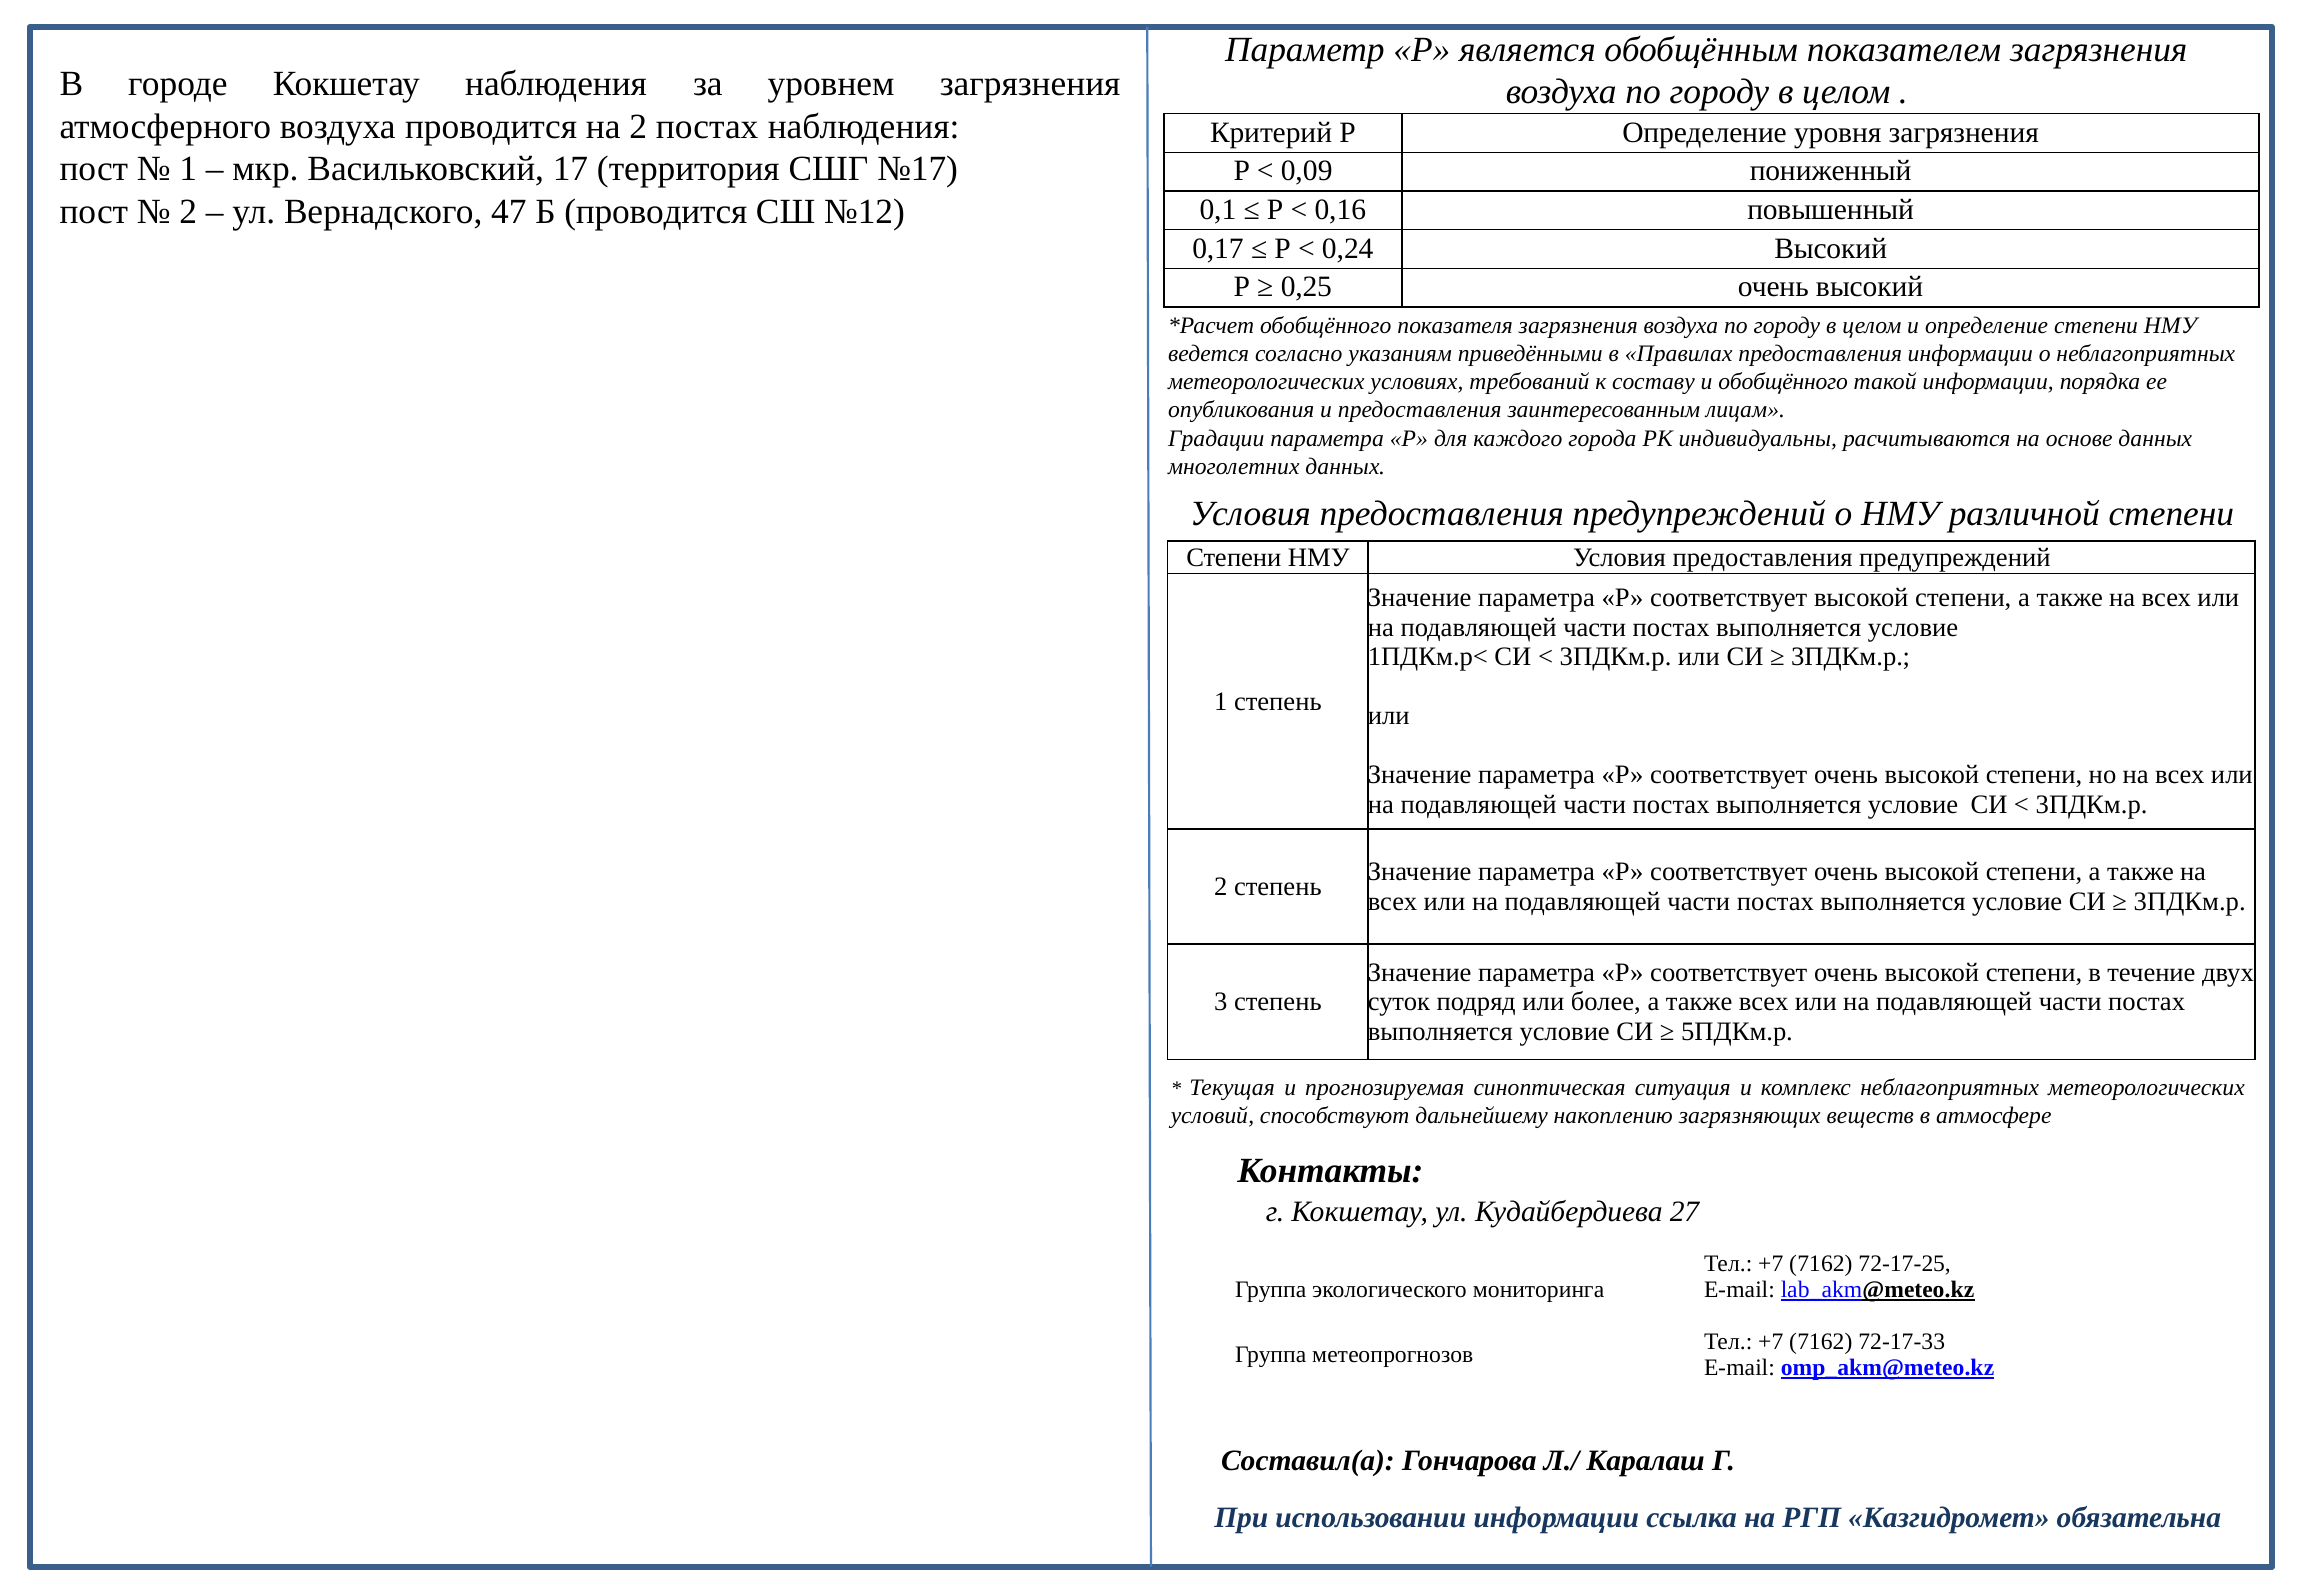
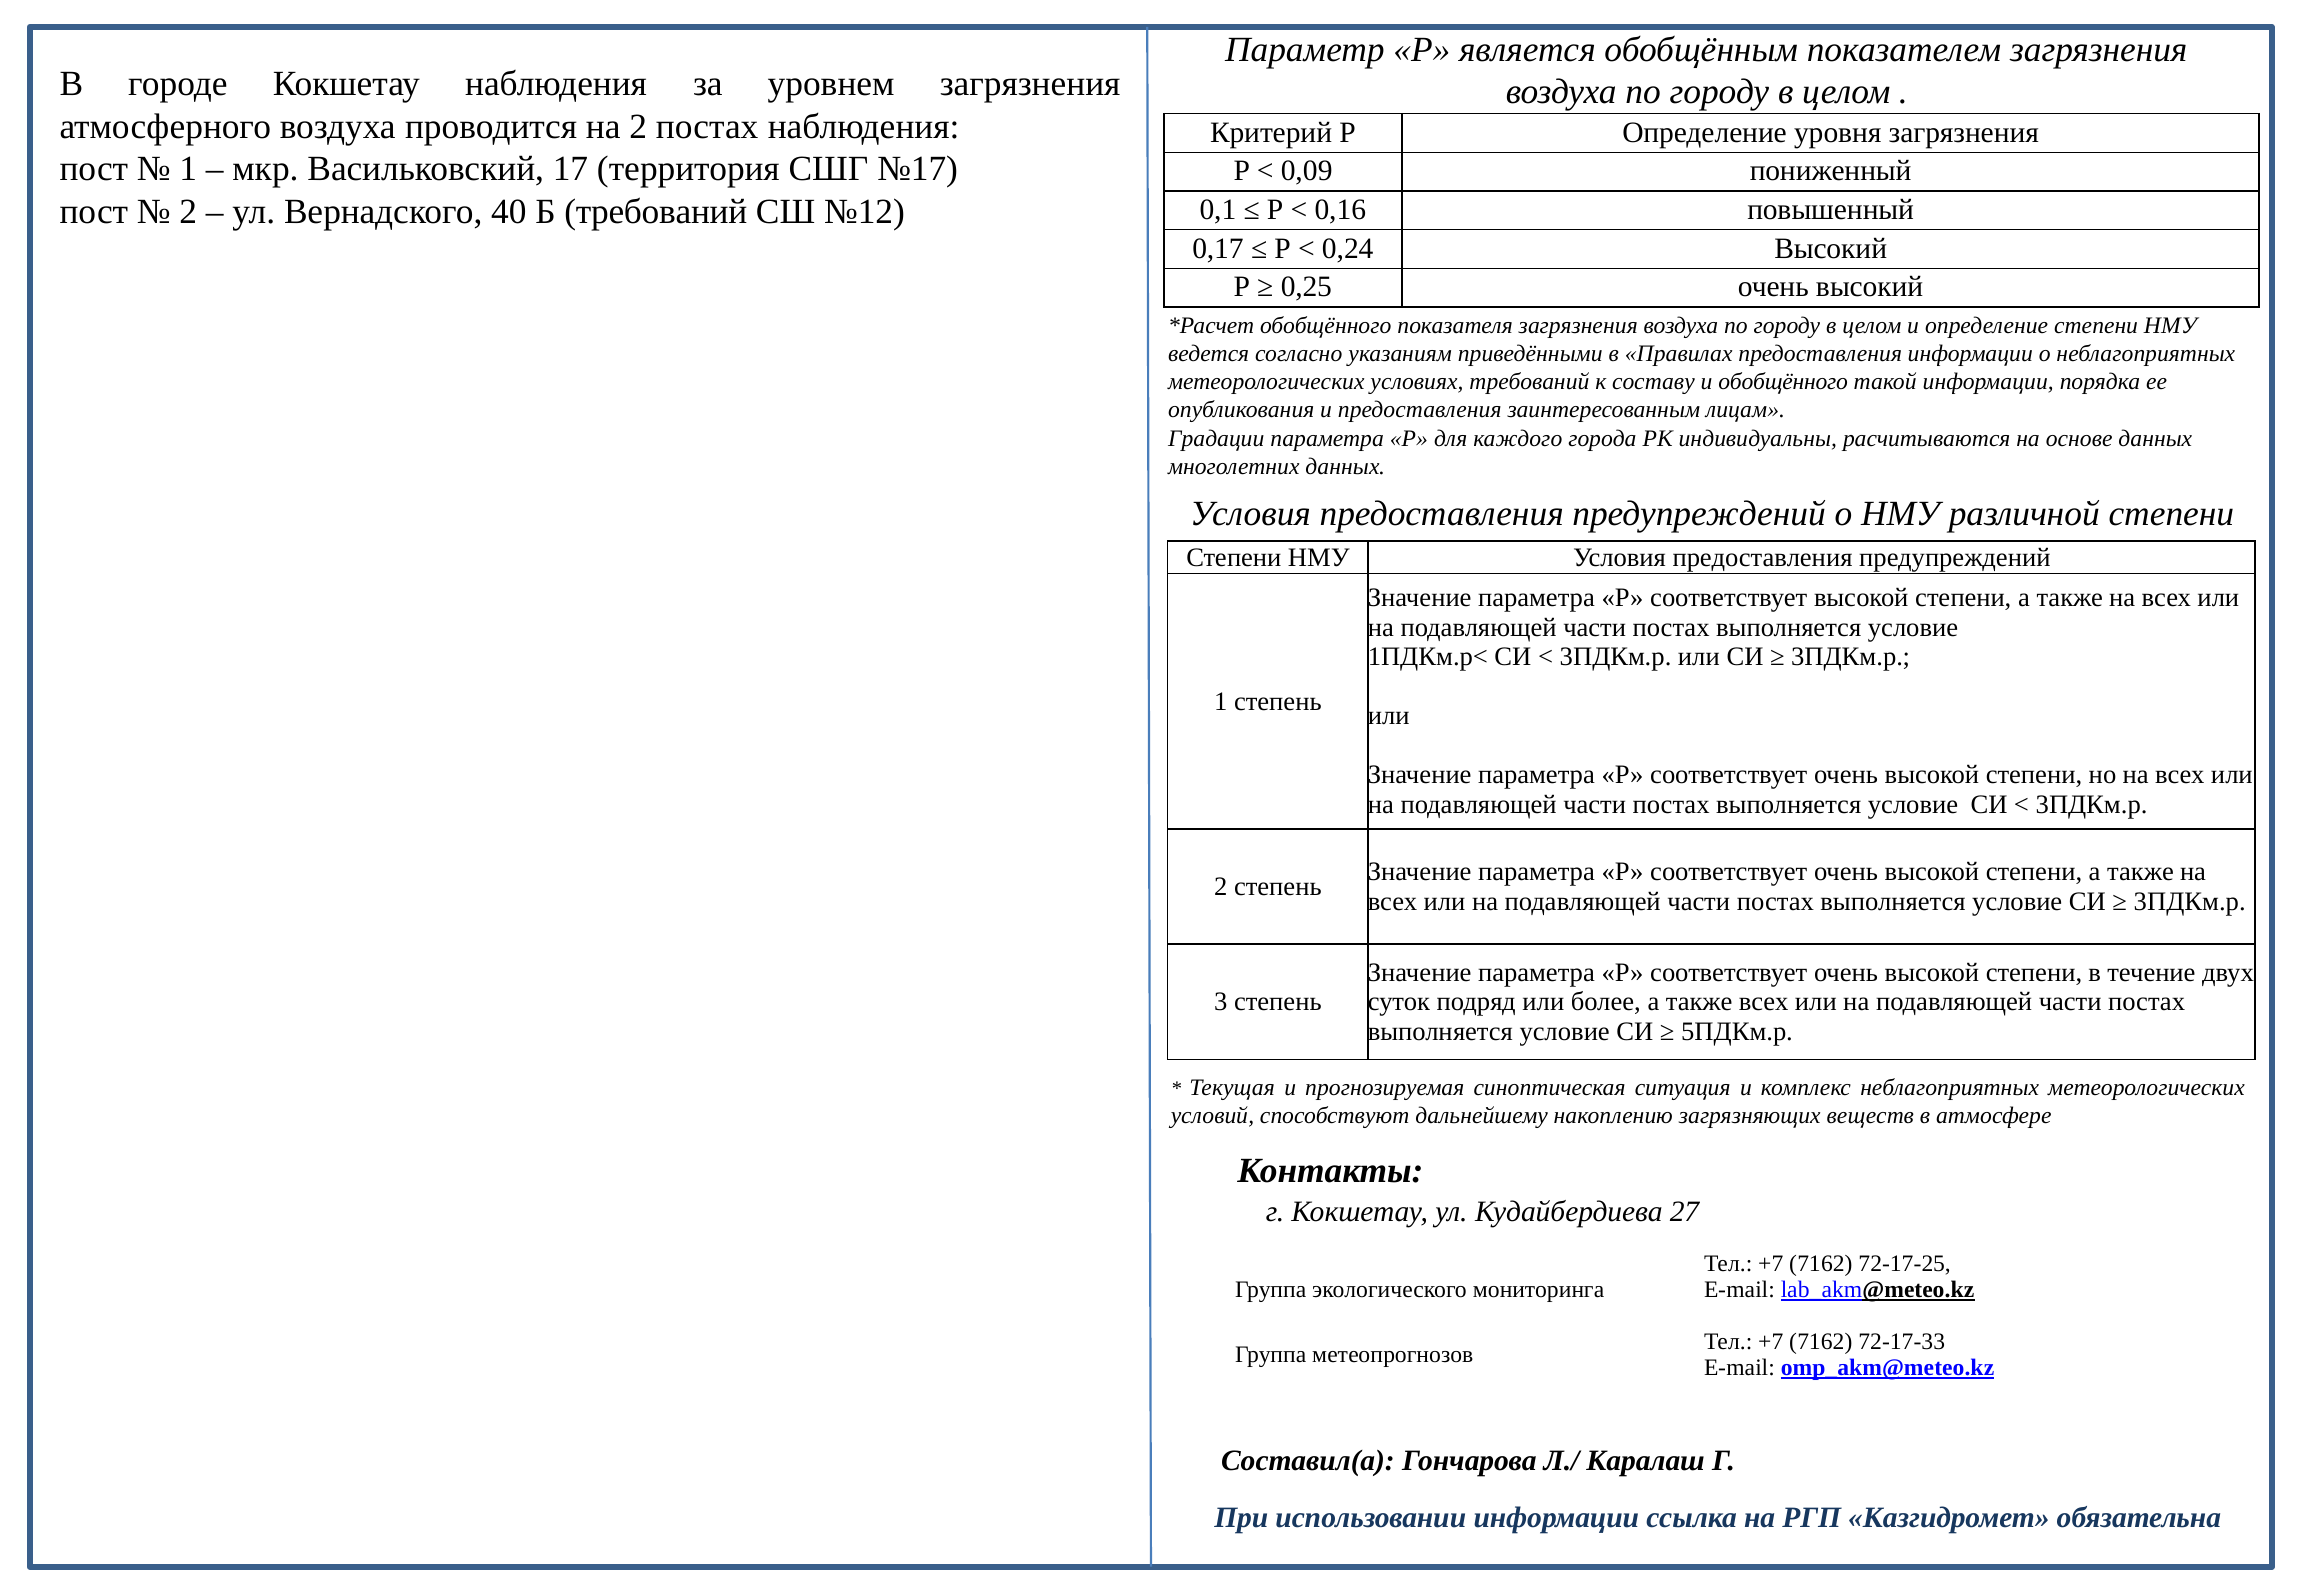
47: 47 -> 40 (509, 211)
Б проводится: проводится -> требований (656, 211)
